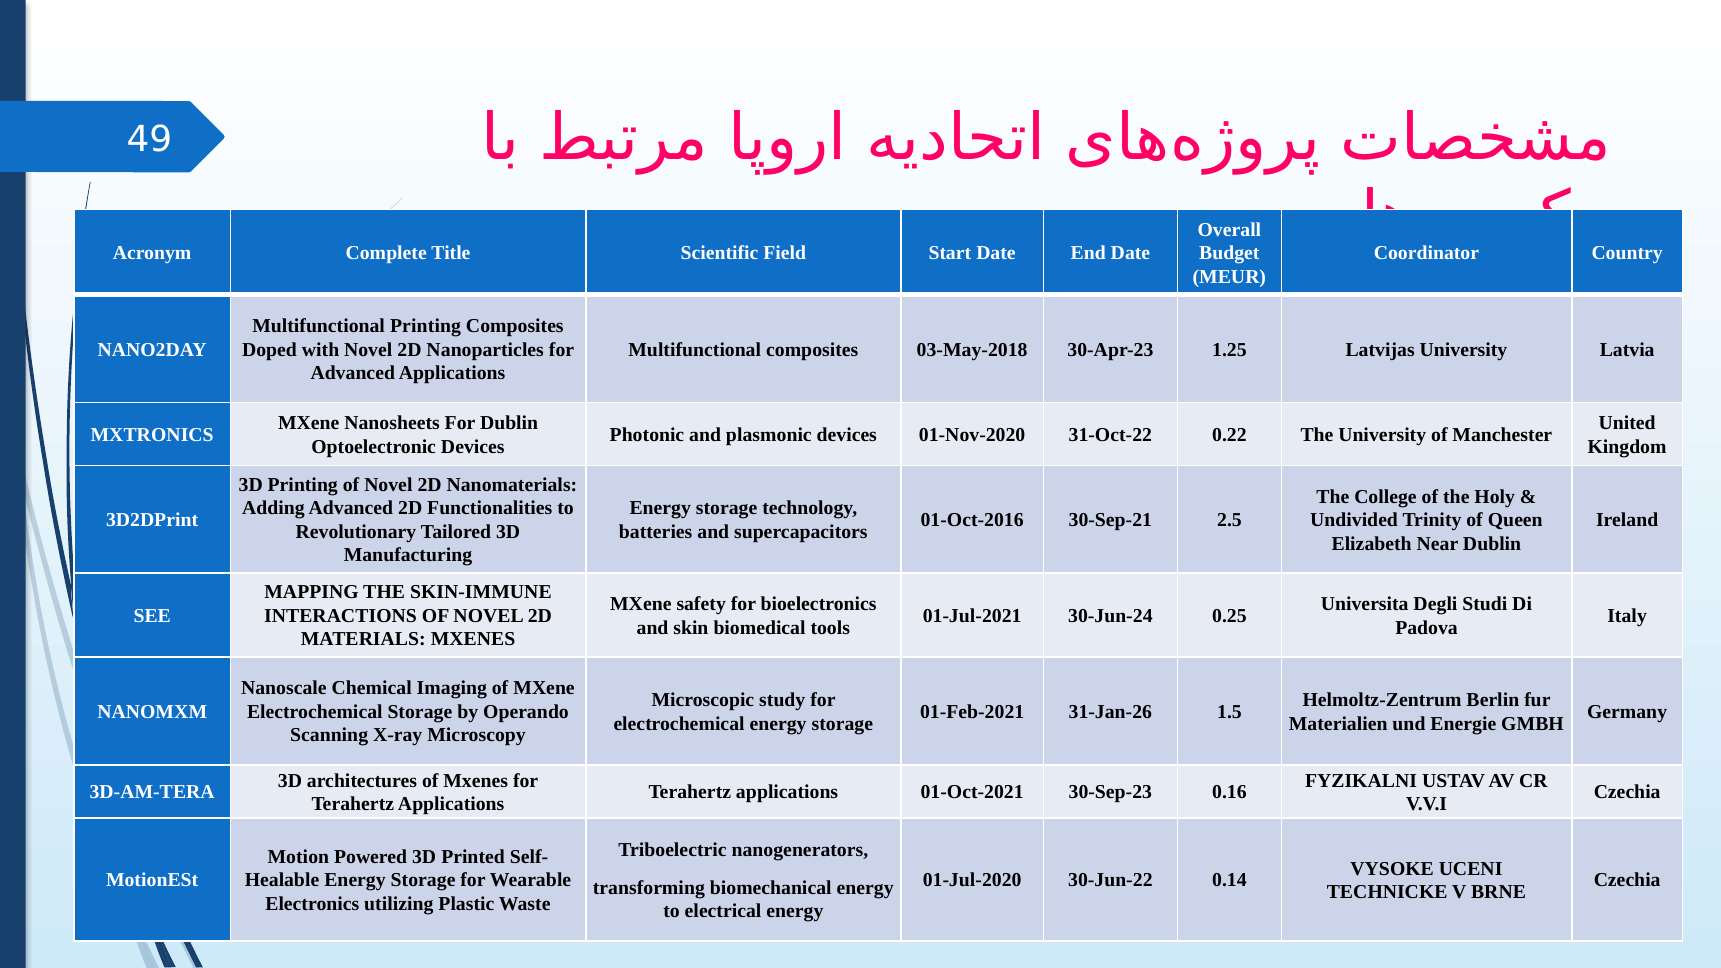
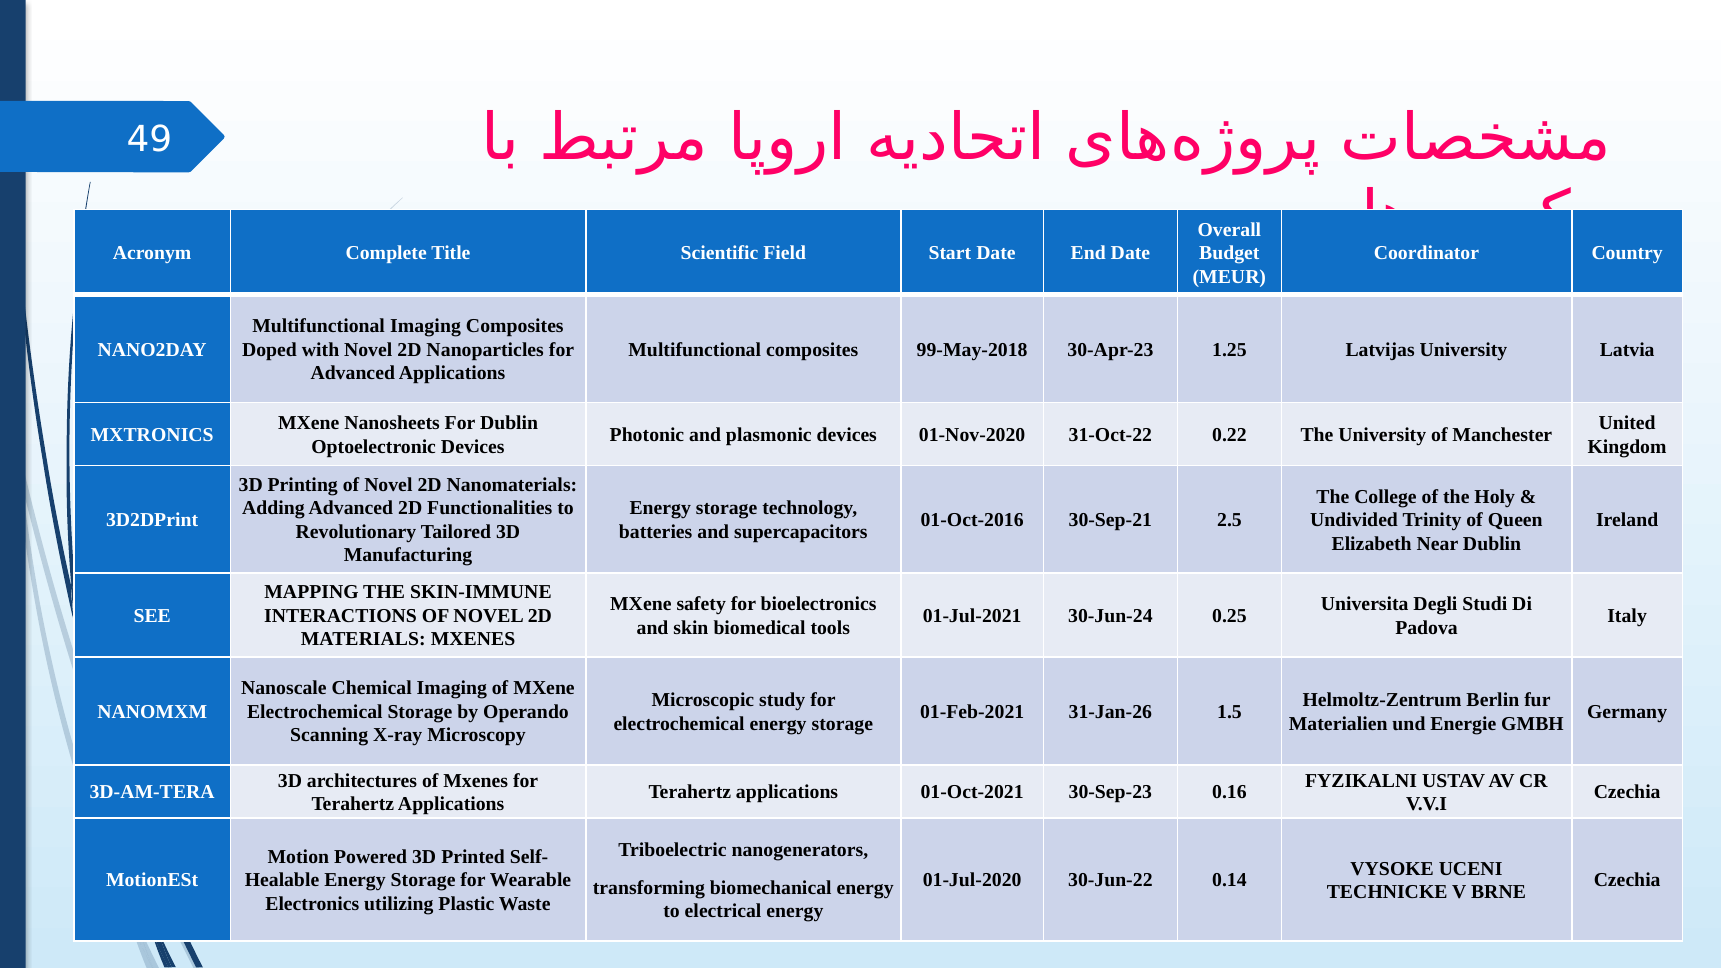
Multifunctional Printing: Printing -> Imaging (426, 326)
03-May-2018: 03-May-2018 -> 99-May-2018 (972, 350)
